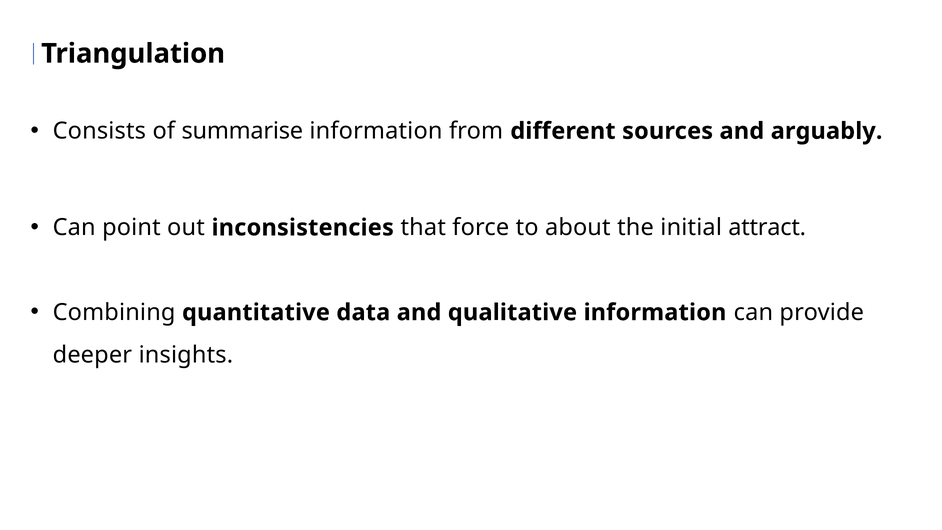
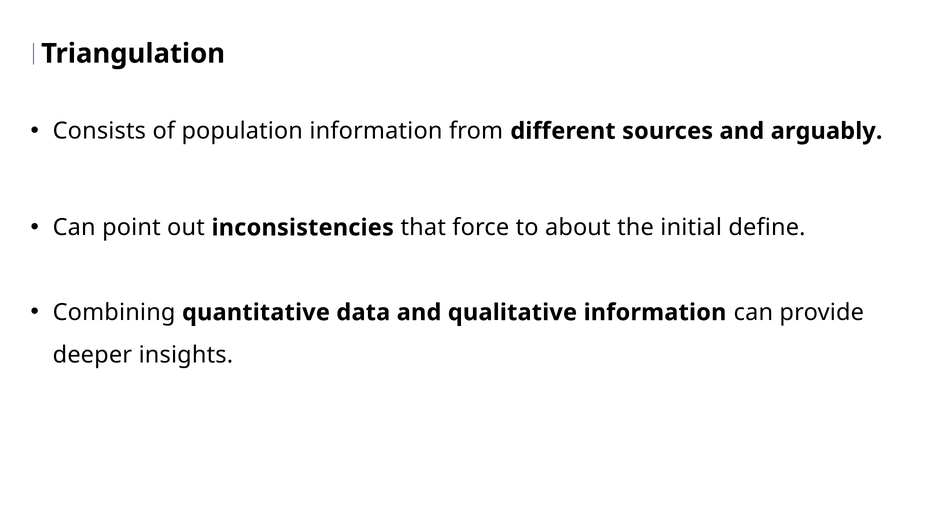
summarise: summarise -> population (242, 131)
attract: attract -> define (767, 228)
